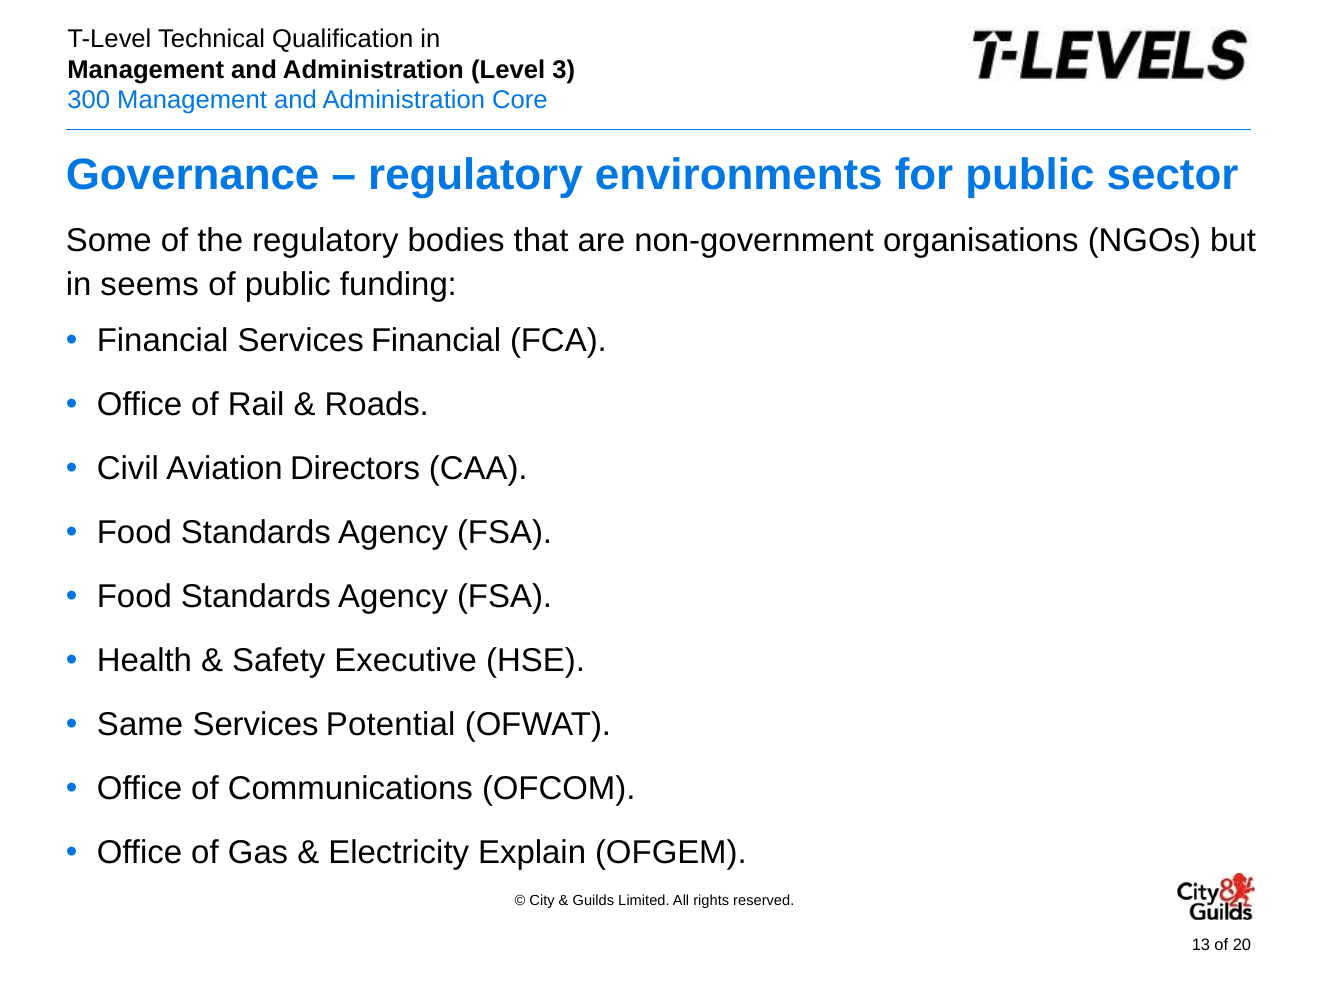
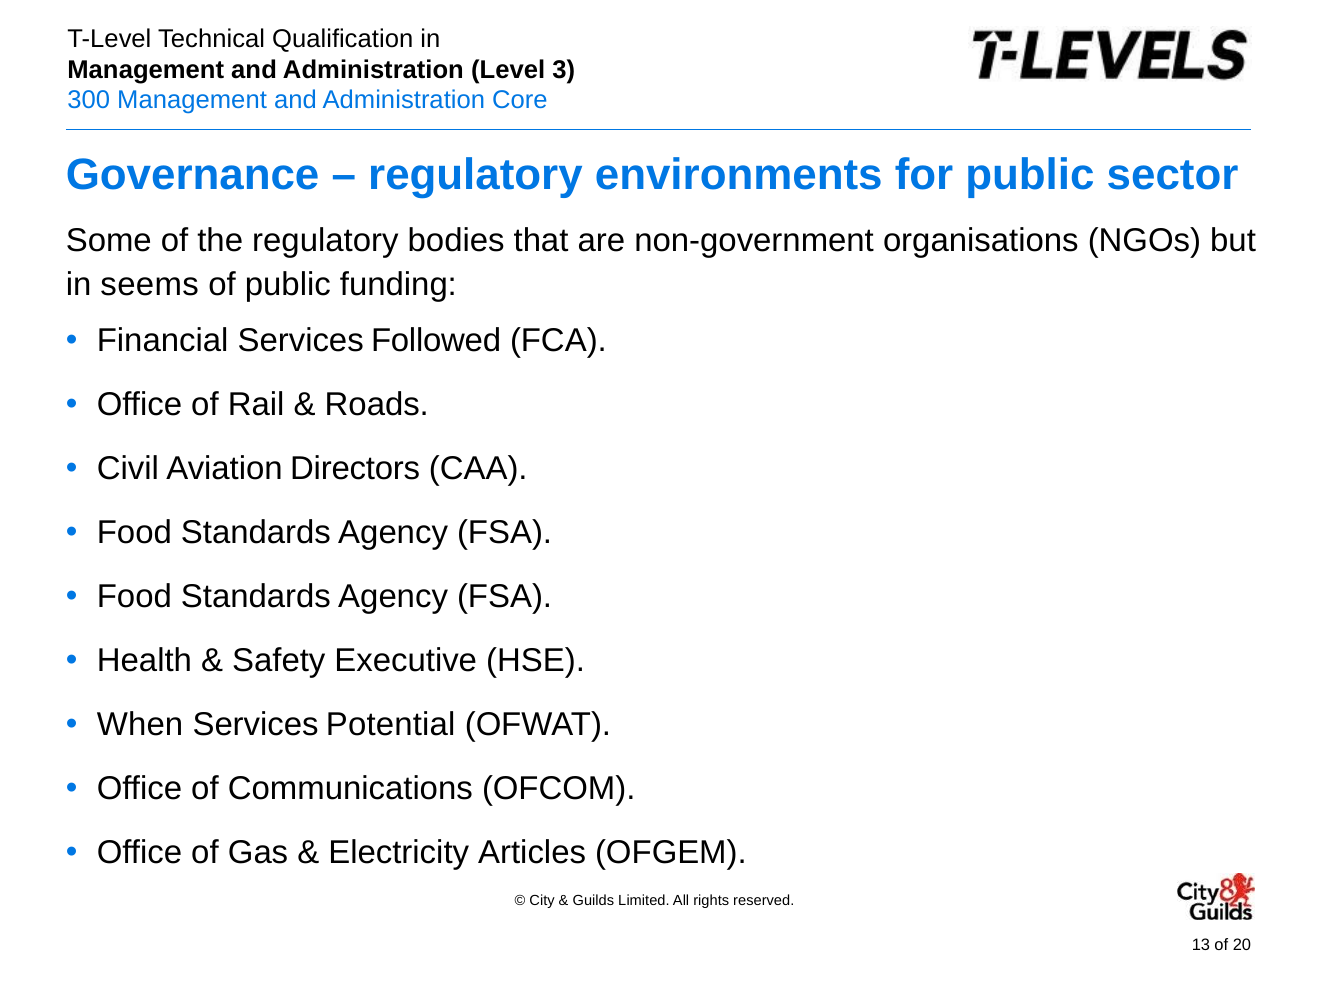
Services Financial: Financial -> Followed (436, 341)
Same: Same -> When (140, 725)
Explain: Explain -> Articles (532, 853)
